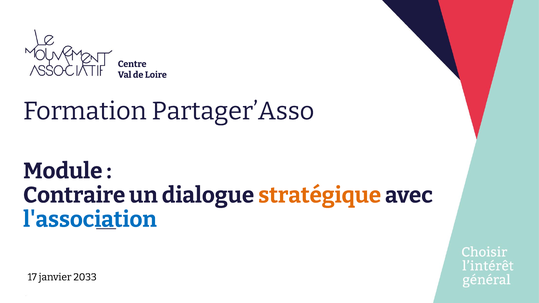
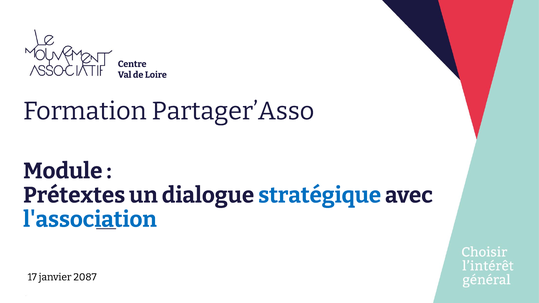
Contraire: Contraire -> Prétextes (74, 195)
stratégique colour: orange -> blue (320, 195)
2033: 2033 -> 2087 (85, 277)
